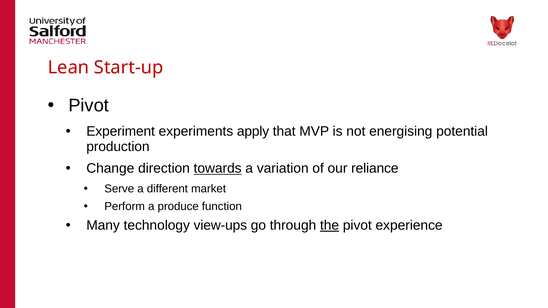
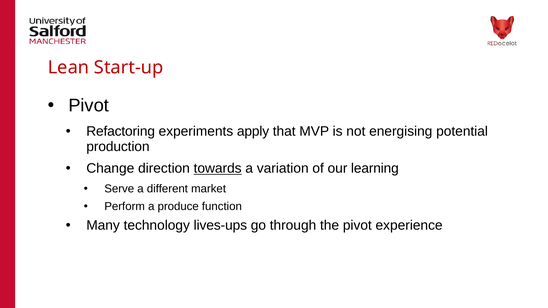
Experiment: Experiment -> Refactoring (121, 131)
reliance: reliance -> learning (375, 169)
view-ups: view-ups -> lives-ups (220, 226)
the underline: present -> none (330, 226)
